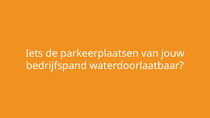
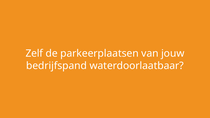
Iets: Iets -> Zelf (34, 54)
